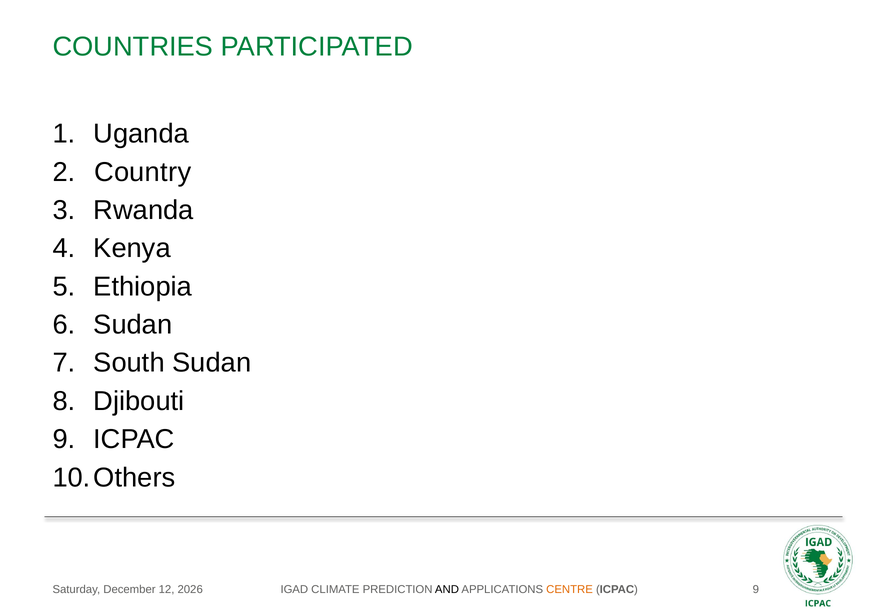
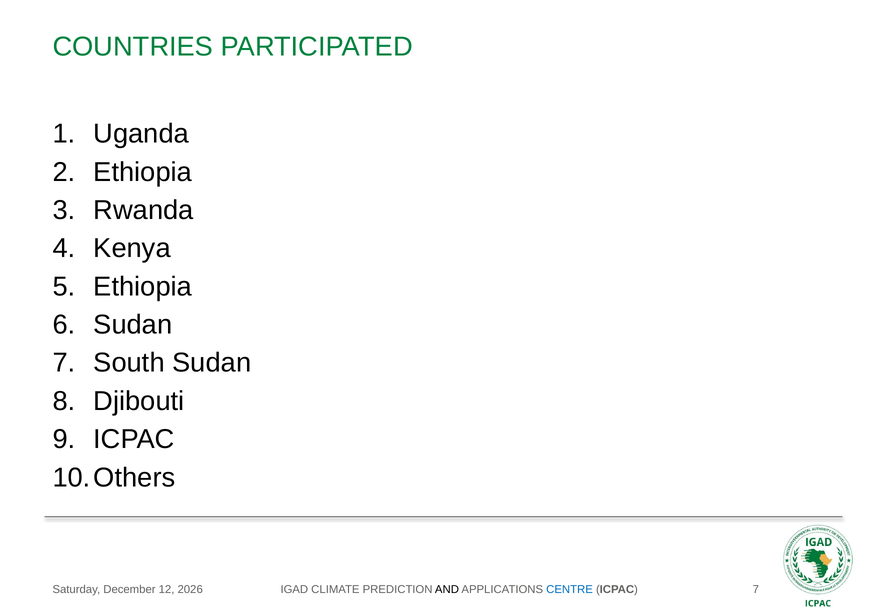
2 Country: Country -> Ethiopia (143, 172)
CENTRE colour: orange -> blue (570, 590)
9: 9 -> 7 (756, 590)
